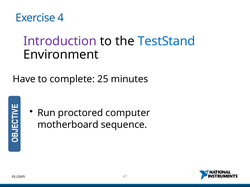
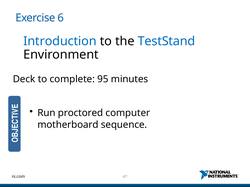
4: 4 -> 6 (61, 18)
Introduction colour: purple -> blue (60, 41)
Have: Have -> Deck (24, 79)
25: 25 -> 95 (103, 79)
